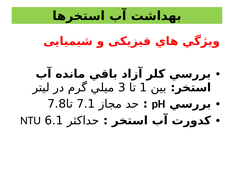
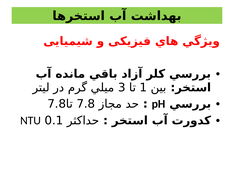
7.1: 7.1 -> 7.8 (86, 104)
6.1: 6.1 -> 0.1 (54, 120)
